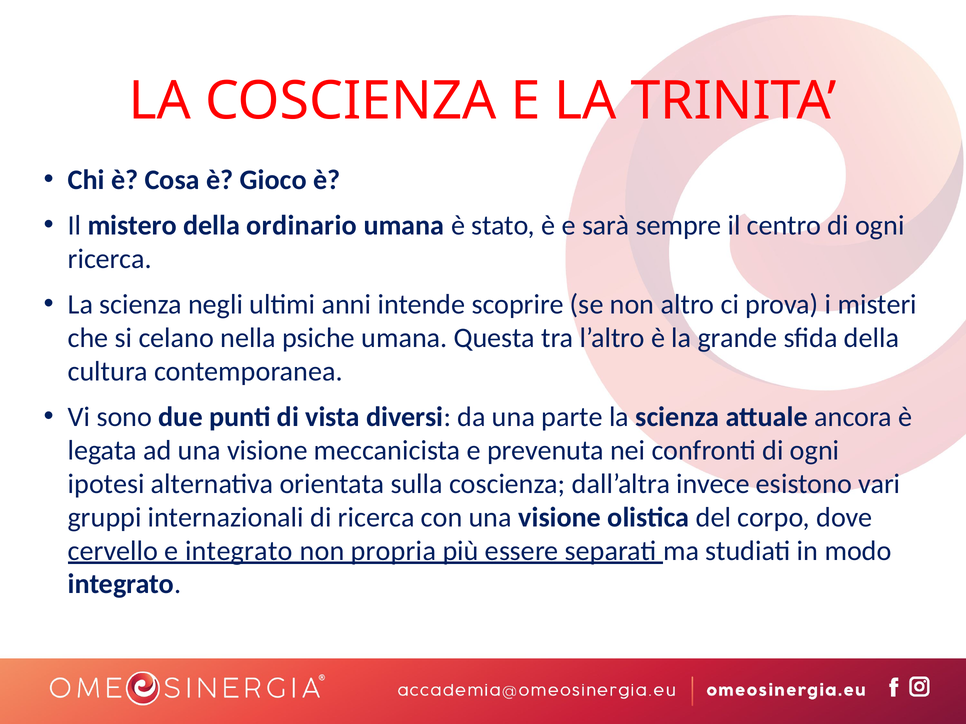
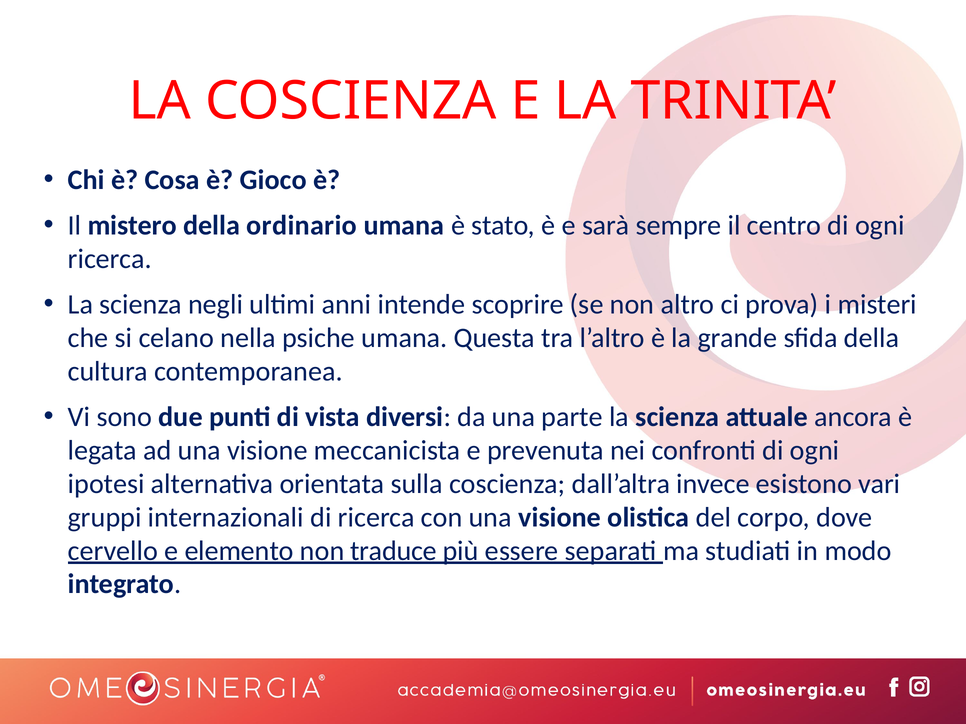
e integrato: integrato -> elemento (239, 551)
propria: propria -> traduce (394, 551)
